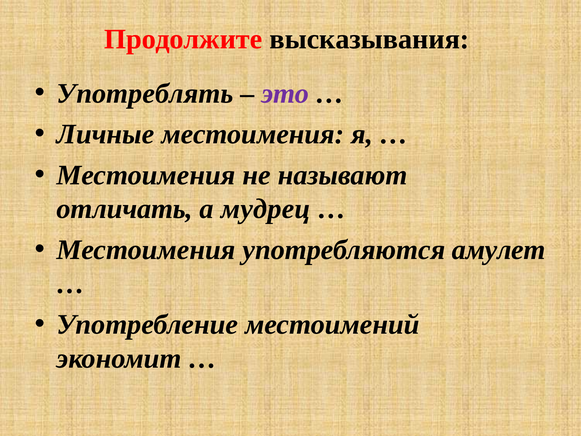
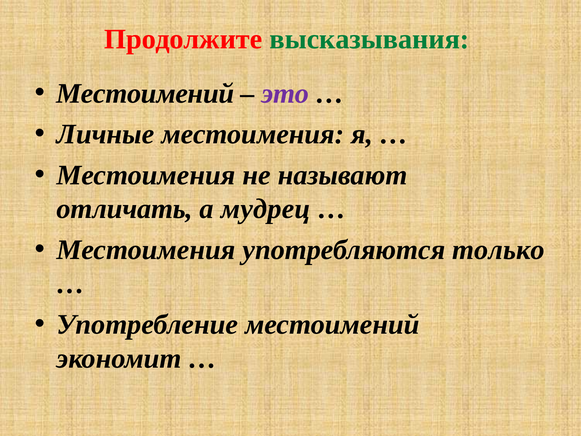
высказывания colour: black -> green (369, 39)
Употреблять: Употреблять -> Местоимений (145, 93)
амулет: амулет -> только (498, 250)
